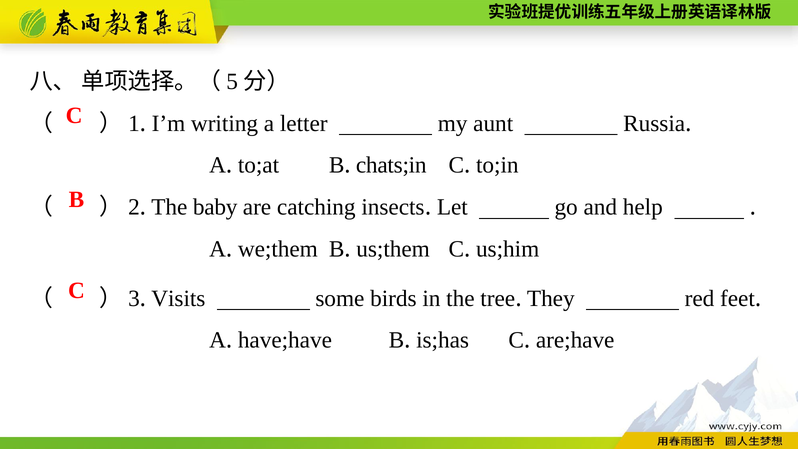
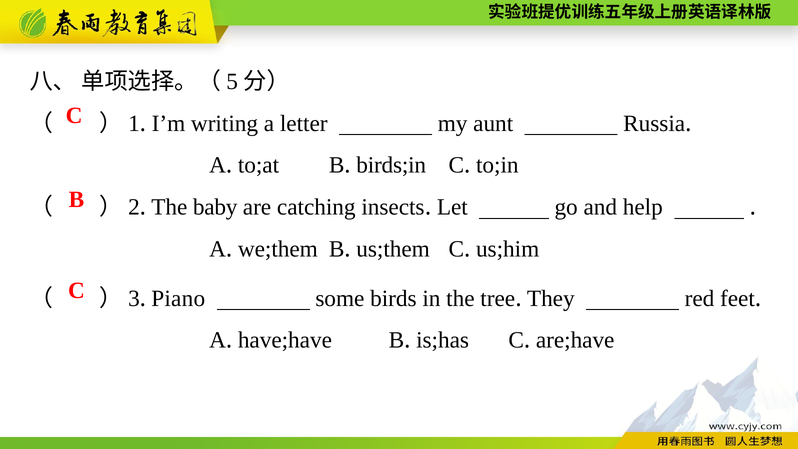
chats;in: chats;in -> birds;in (391, 165)
Visits: Visits -> Piano (178, 298)
